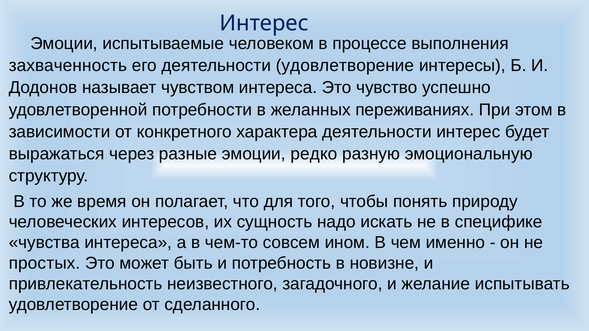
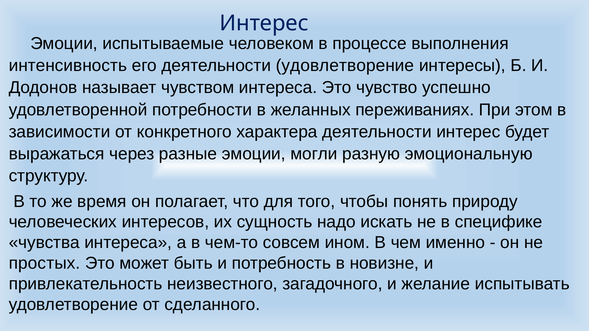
захваченность: захваченность -> интенсивность (68, 66)
редко: редко -> могли (314, 154)
